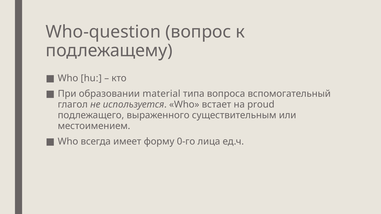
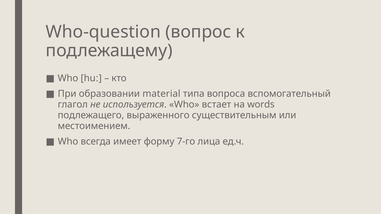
proud: proud -> words (261, 105)
0-го: 0-го -> 7-го (186, 142)
